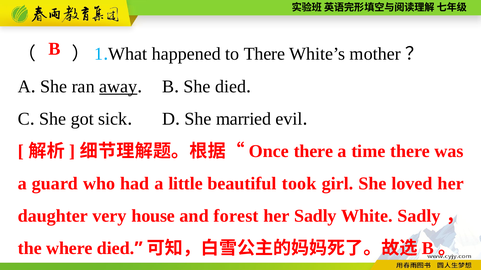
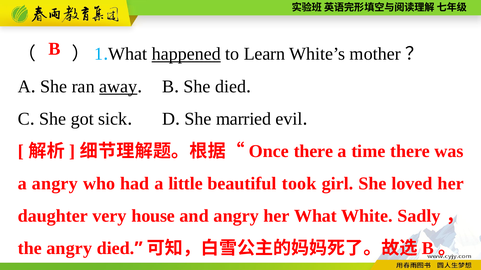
happened underline: none -> present (186, 54)
to There: There -> Learn (264, 54)
a guard: guard -> angry (55, 184)
and forest: forest -> angry (236, 216)
her Sadly: Sadly -> What (315, 216)
the where: where -> angry (69, 249)
